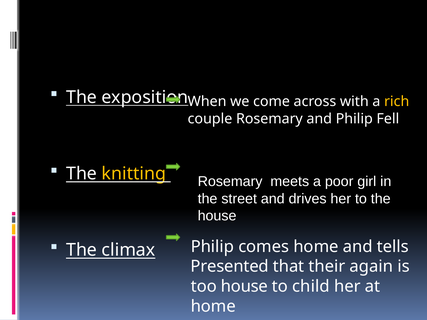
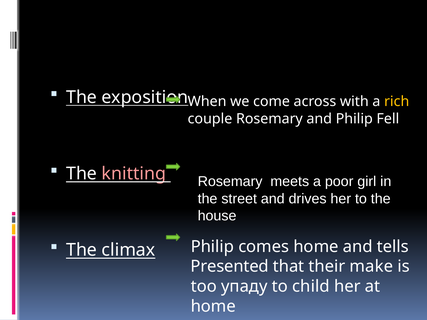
knitting colour: yellow -> pink (134, 174)
again: again -> make (371, 267)
too house: house -> упаду (244, 287)
